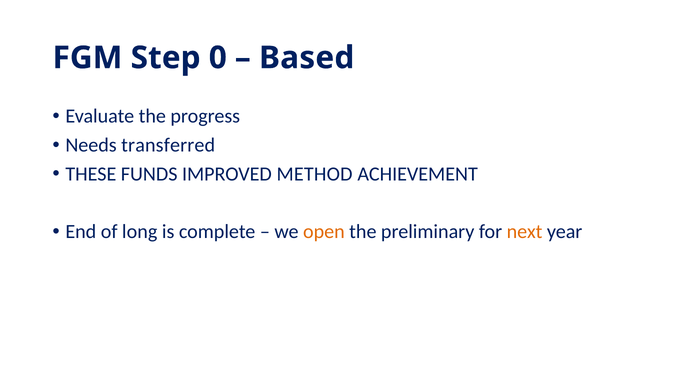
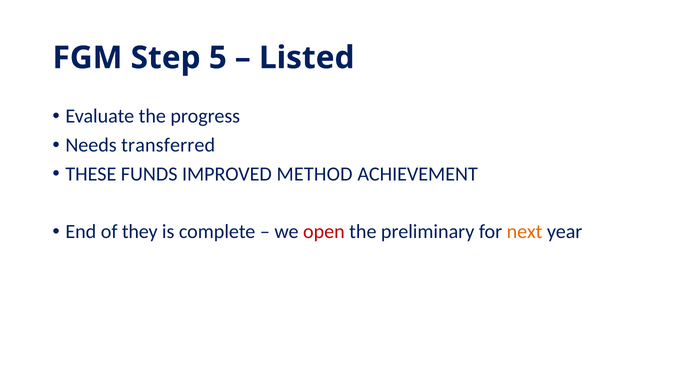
0: 0 -> 5 (218, 58)
Based: Based -> Listed (307, 58)
long: long -> they (140, 232)
open colour: orange -> red (324, 232)
